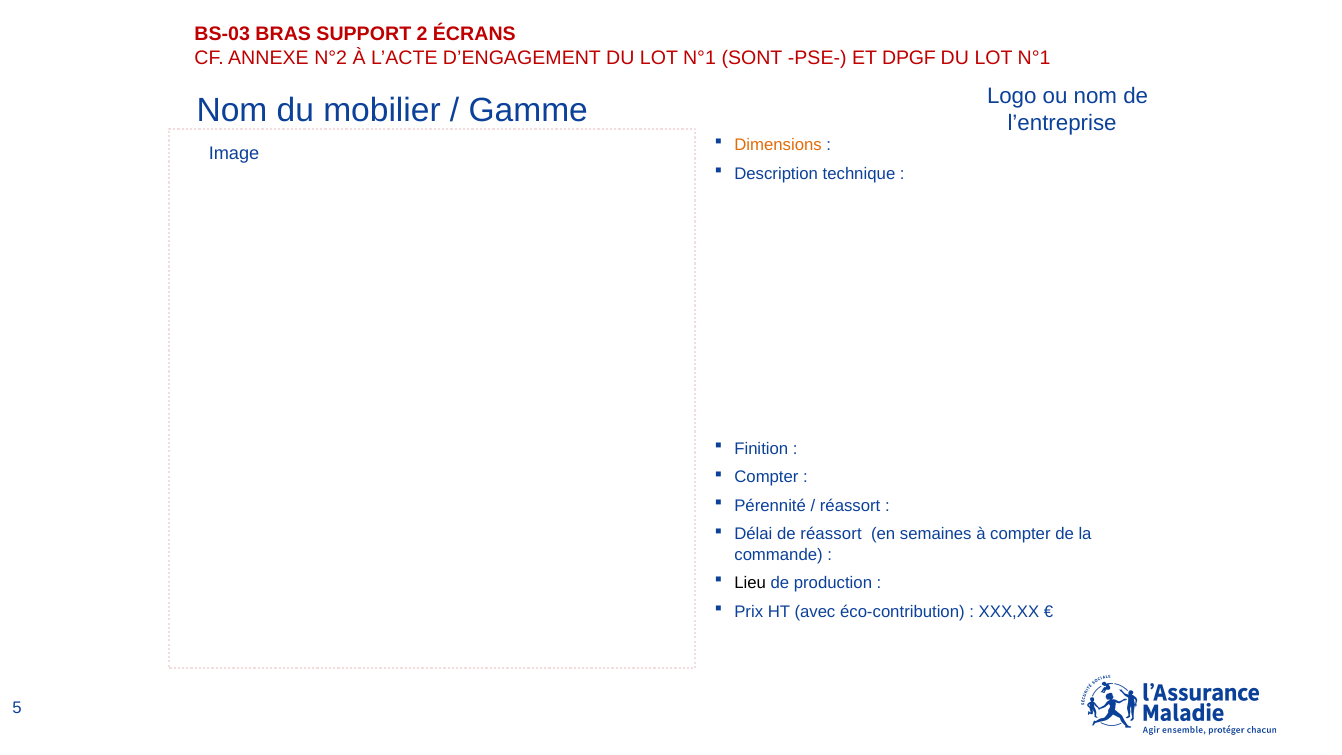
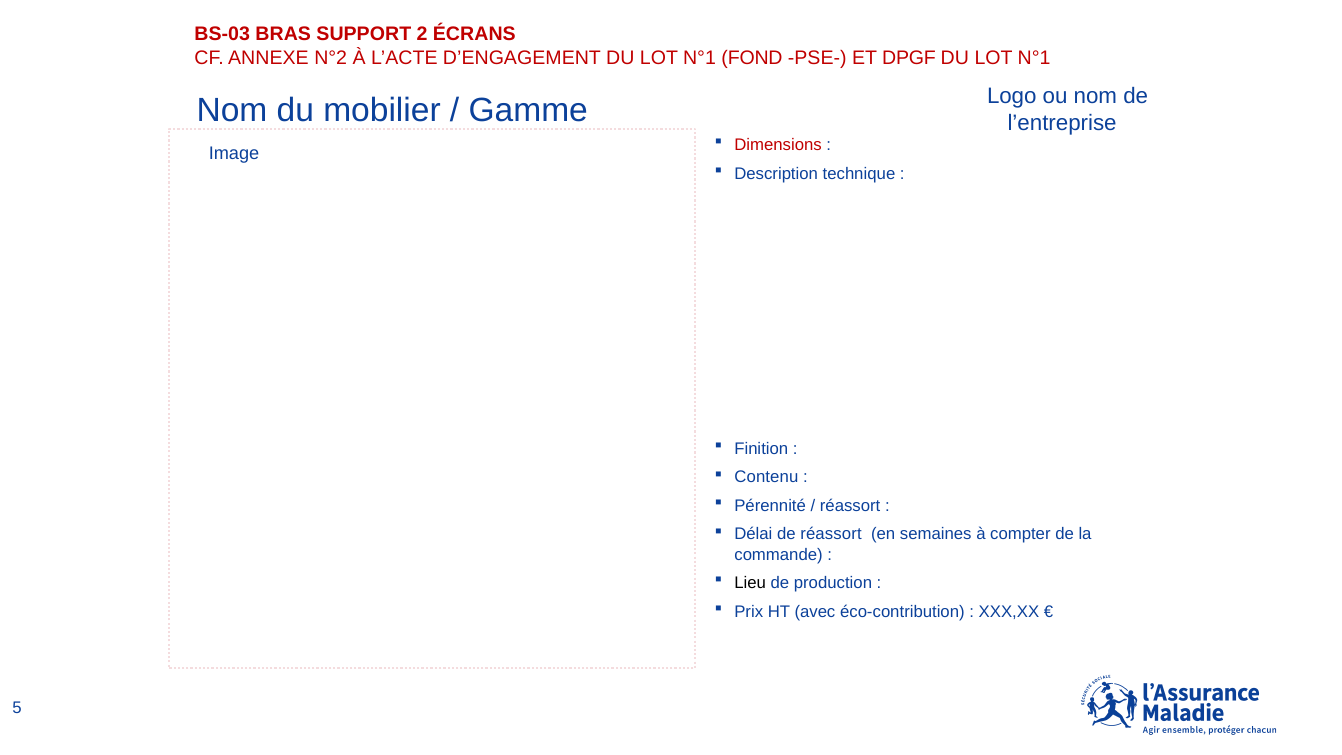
SONT: SONT -> FOND (752, 58)
Dimensions colour: orange -> red (778, 145)
Compter: Compter -> Contenu (766, 477)
